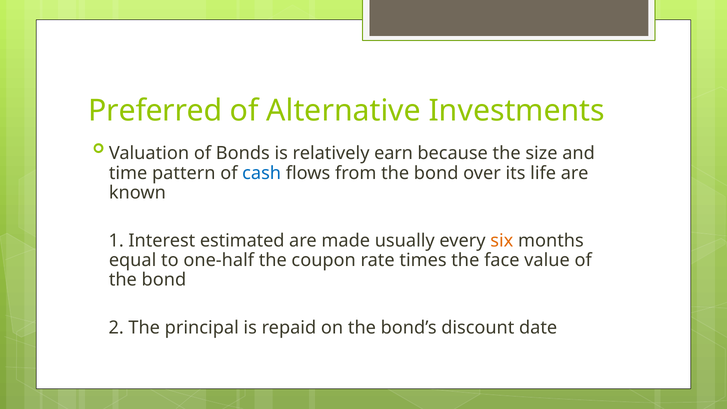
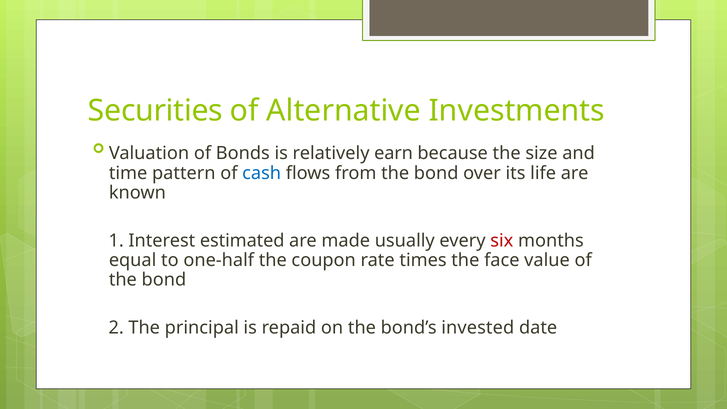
Preferred: Preferred -> Securities (155, 111)
six colour: orange -> red (502, 241)
discount: discount -> invested (478, 328)
